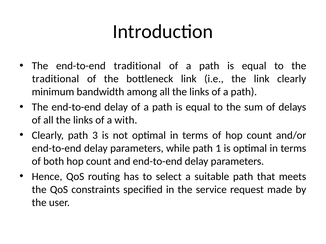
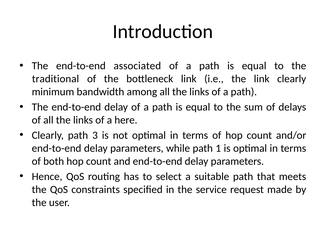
end-to-end traditional: traditional -> associated (137, 66)
with: with -> here (126, 120)
